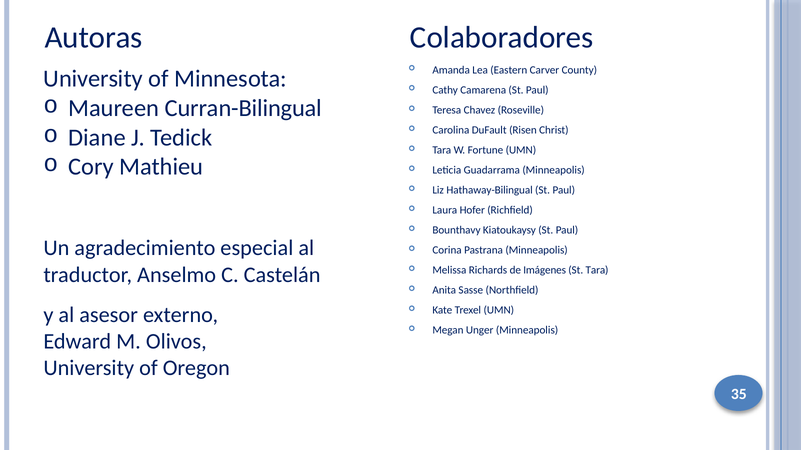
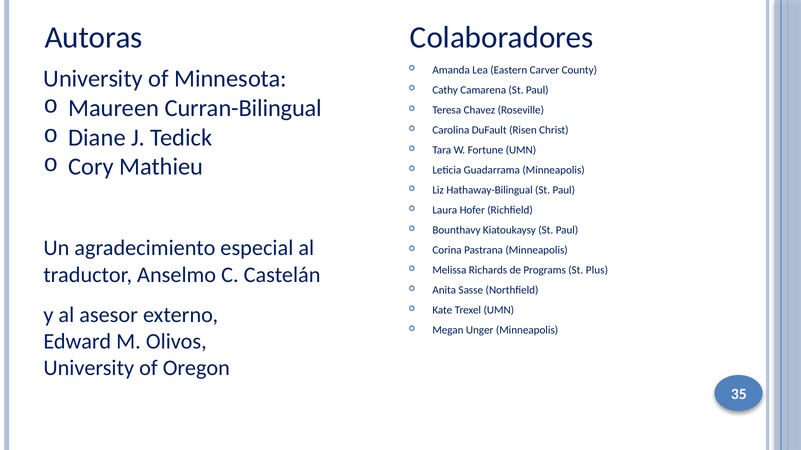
Imágenes: Imágenes -> Programs (545, 271)
St Tara: Tara -> Plus (597, 271)
